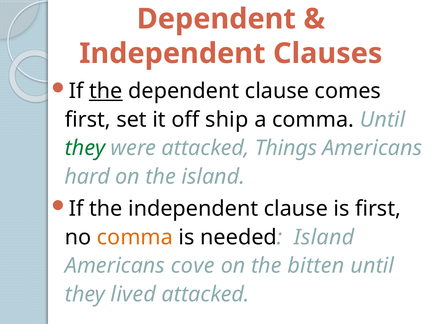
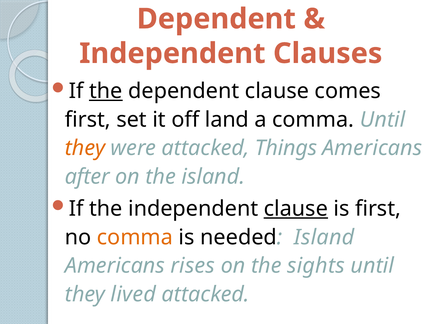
ship: ship -> land (227, 120)
they colour: green -> orange (85, 149)
hard: hard -> after (87, 177)
clause underline: none -> present (296, 209)
cove: cove -> rises (193, 266)
bitten: bitten -> sights (316, 266)
